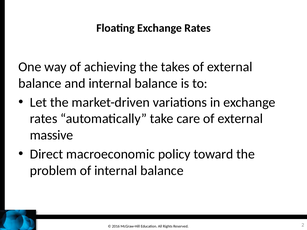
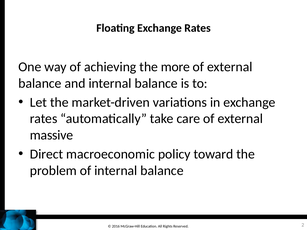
takes: takes -> more (175, 67)
